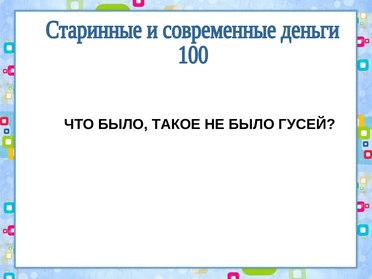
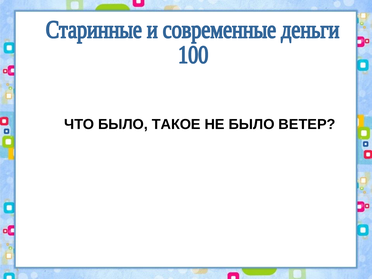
ГУСЕЙ: ГУСЕЙ -> ВЕТЕР (307, 124)
